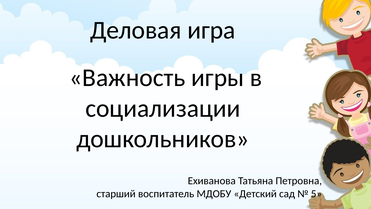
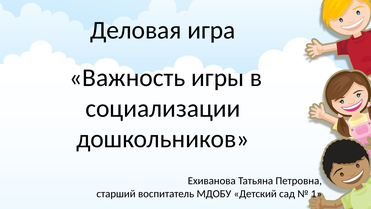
5: 5 -> 1 (316, 194)
